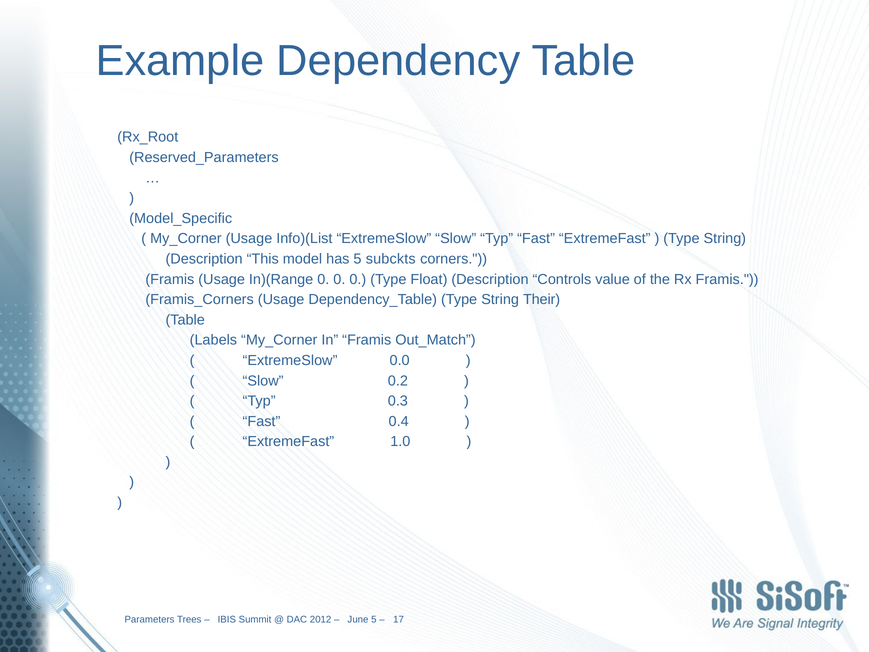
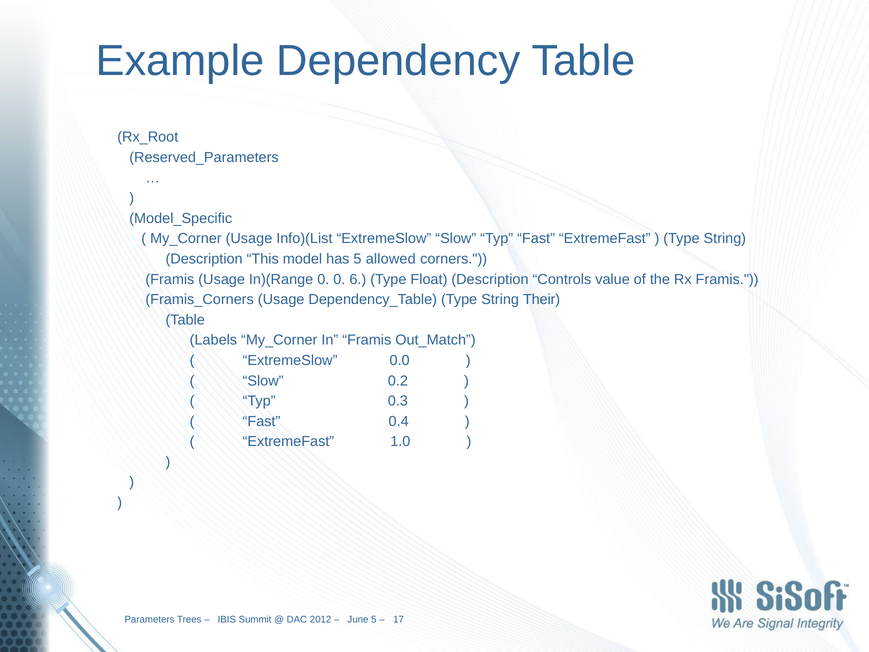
subckts: subckts -> allowed (391, 259)
0 0 0: 0 -> 6 (358, 279)
